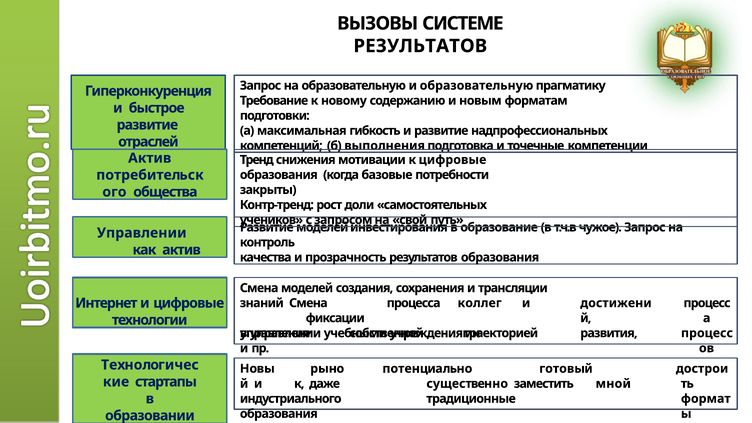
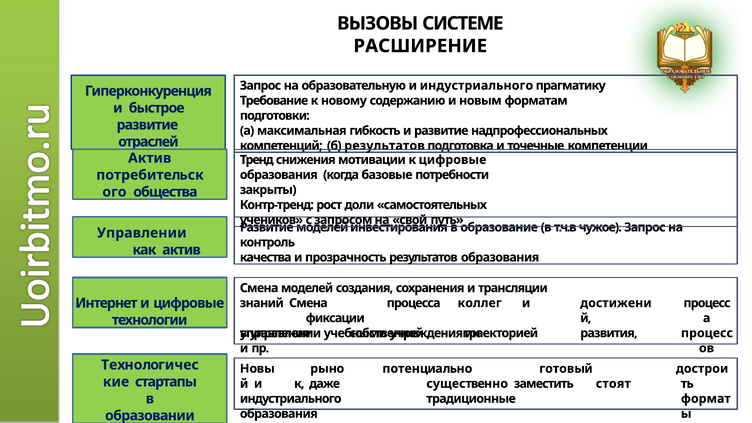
РЕЗУЛЬТАТОВ: РЕЗУЛЬТАТОВ -> РАСШИРЕНИЕ (420, 46)
и образовательную: образовательную -> индустриального (476, 86)
б выполнения: выполнения -> результатов (385, 146)
мной: мной -> стоят (613, 384)
